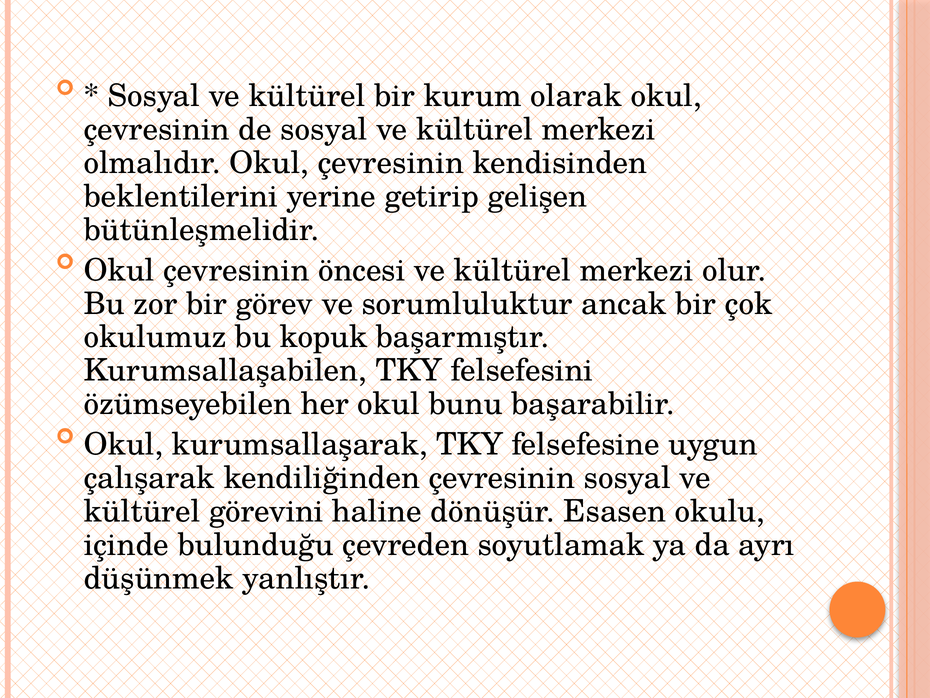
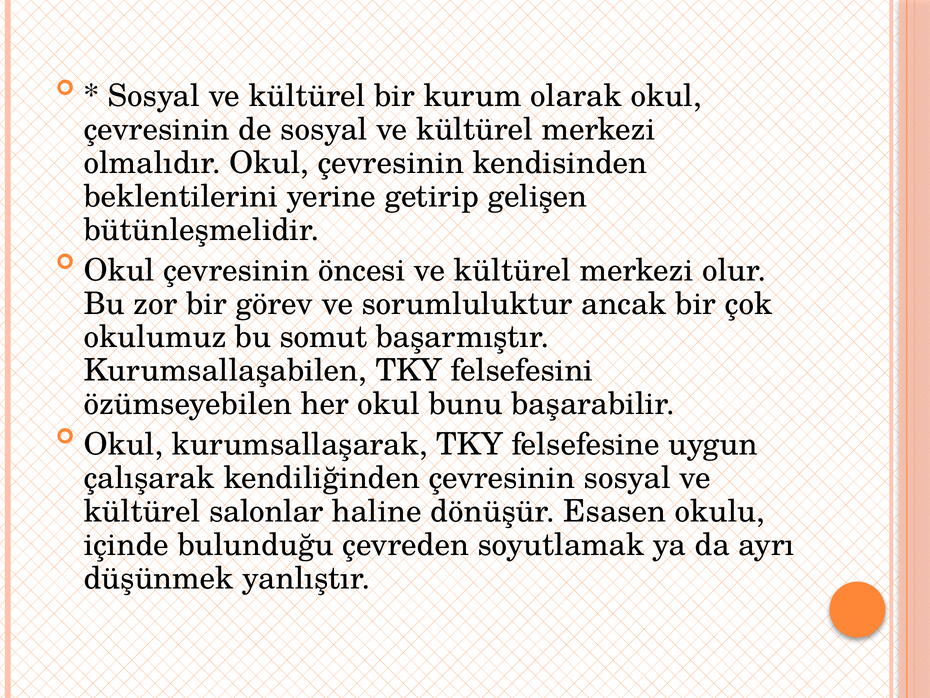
kopuk: kopuk -> somut (324, 337)
görevini: görevini -> salonlar (266, 511)
